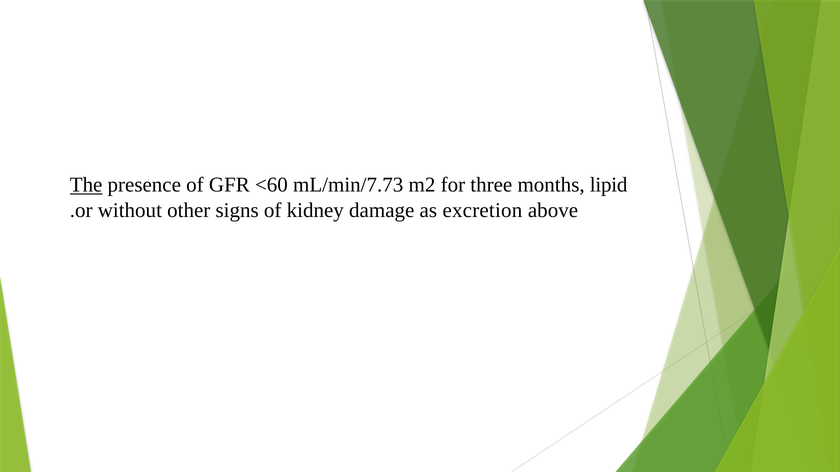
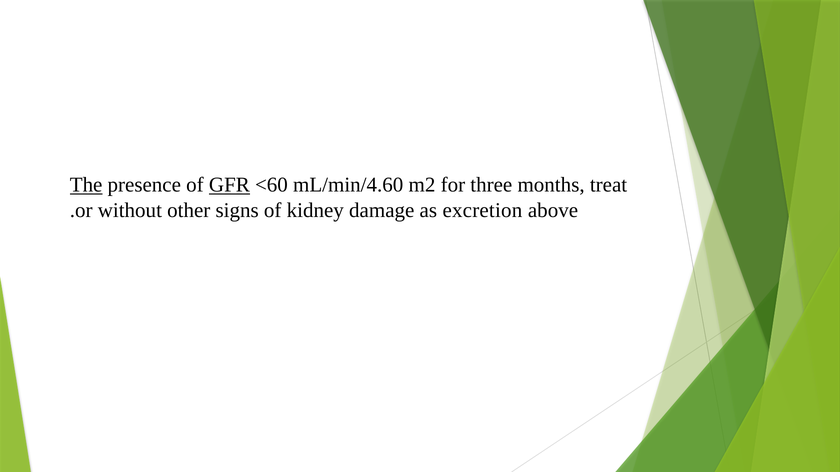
GFR underline: none -> present (229, 185)
mL/min/7.73: mL/min/7.73 -> mL/min/4.60 (348, 185)
lipid: lipid -> treat (609, 185)
